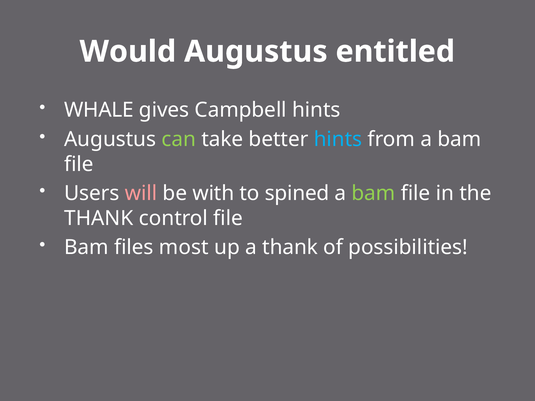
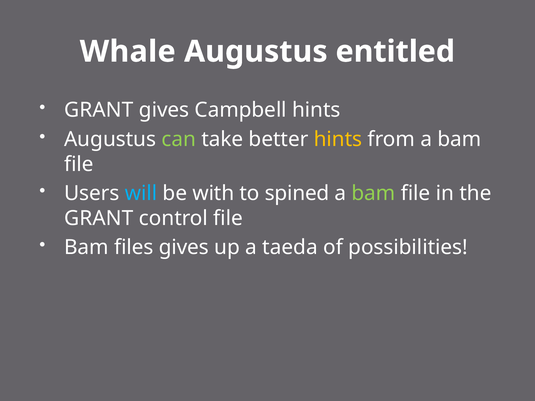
Would: Would -> Whale (128, 52)
WHALE: WHALE -> GRANT (99, 110)
hints colour: light blue -> yellow (338, 139)
will colour: pink -> light blue (141, 193)
THANK: THANK -> GRANT (99, 218)
files most: most -> gives (184, 248)
a thank: thank -> taeda (290, 248)
